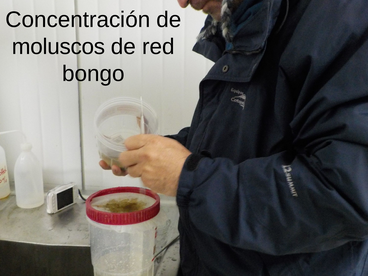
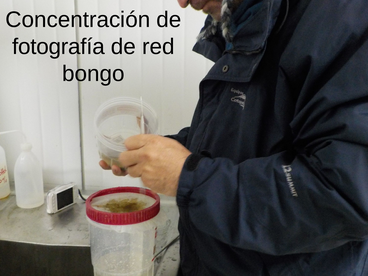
moluscos: moluscos -> fotografía (59, 47)
